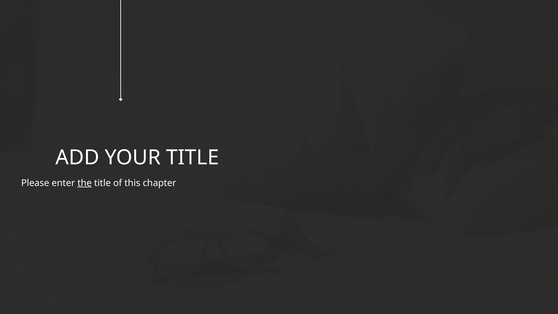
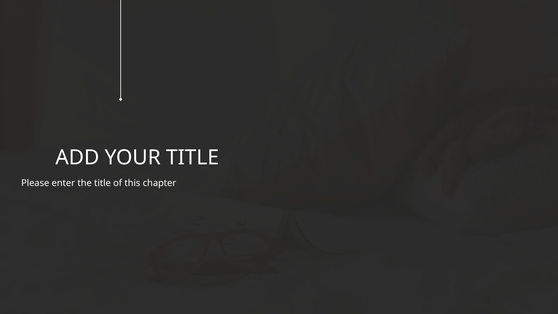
the underline: present -> none (85, 183)
